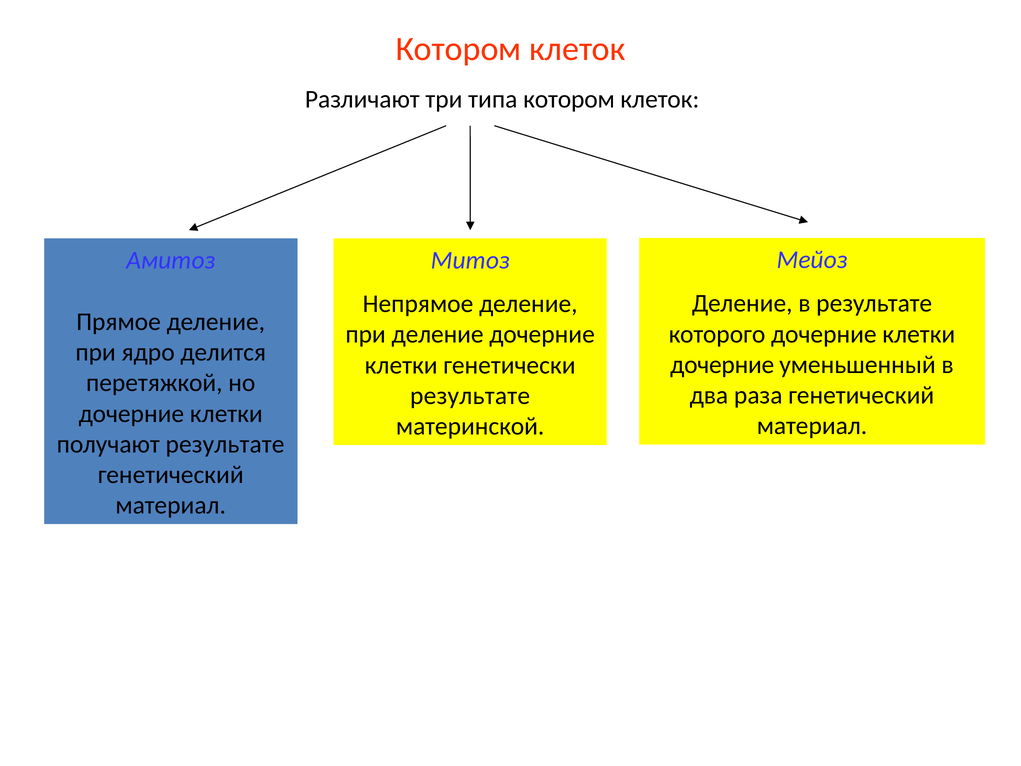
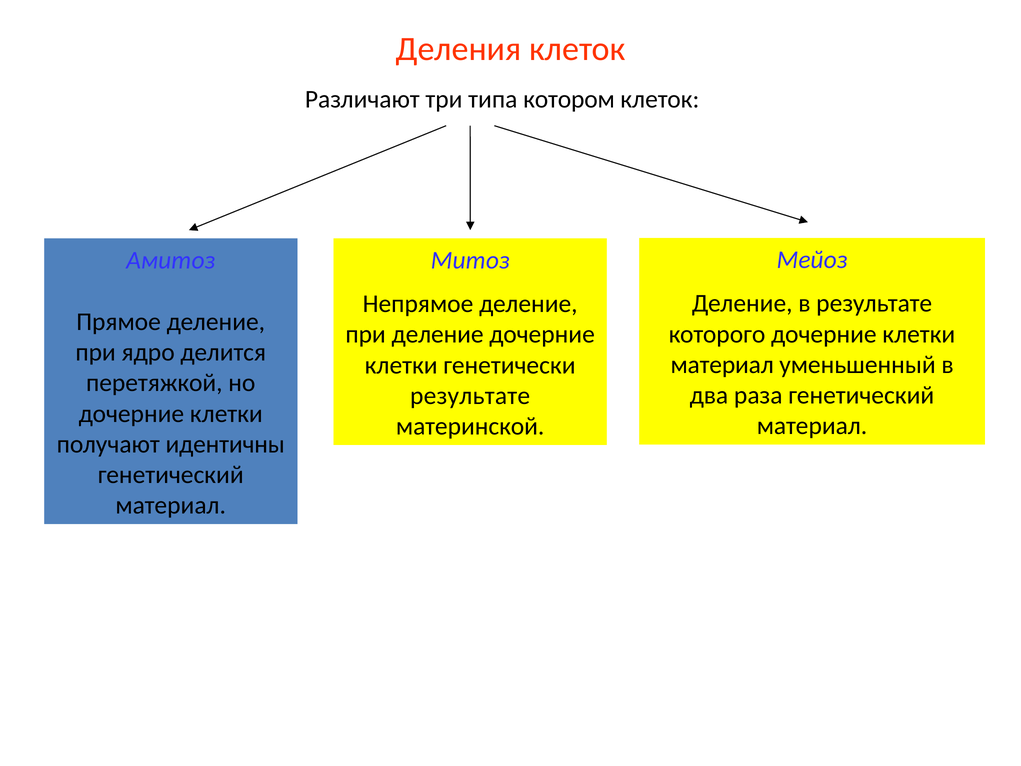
Котором: Котором -> Деления (459, 49)
дочерние: дочерние -> материал (722, 365)
получают результате: результате -> идентичны (225, 444)
